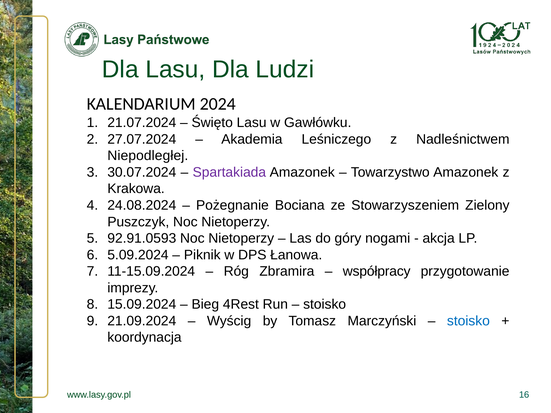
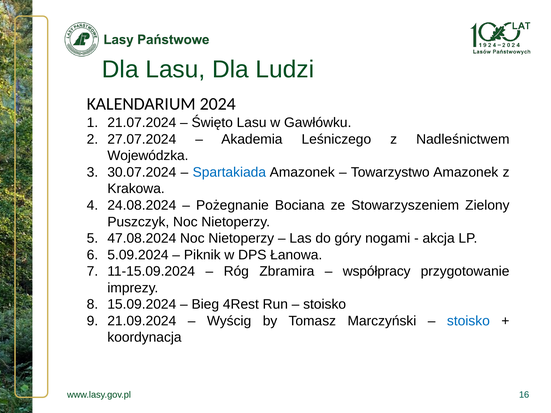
Niepodległej: Niepodległej -> Wojewódzka (148, 156)
Spartakiada colour: purple -> blue (229, 172)
92.91.0593: 92.91.0593 -> 47.08.2024 (142, 238)
